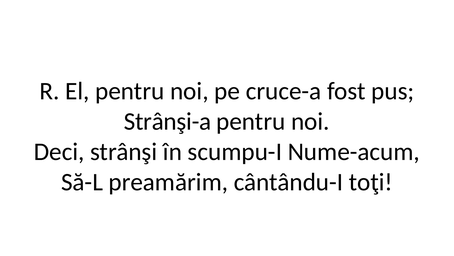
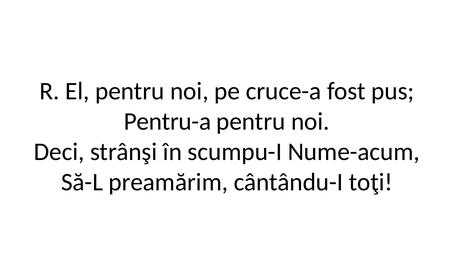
Strânşi-a: Strânşi-a -> Pentru-a (167, 121)
